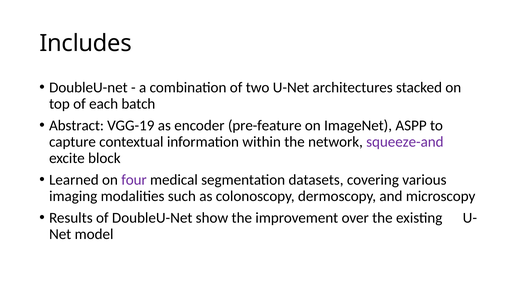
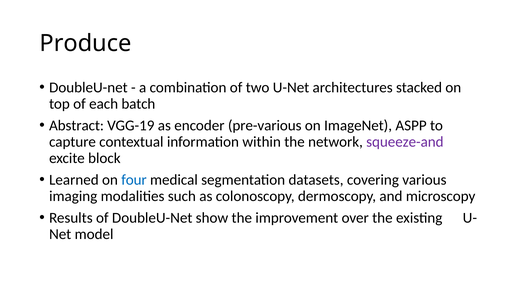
Includes: Includes -> Produce (85, 43)
pre-feature: pre-feature -> pre-various (265, 125)
four colour: purple -> blue (134, 180)
